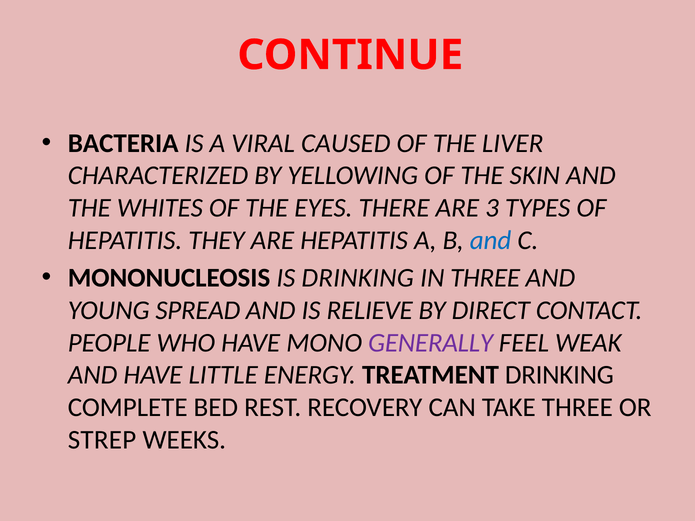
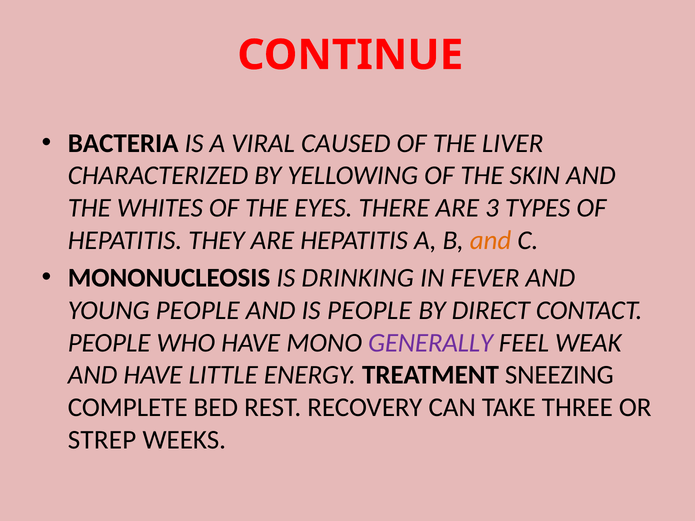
and colour: blue -> orange (491, 240)
IN THREE: THREE -> FEVER (485, 278)
YOUNG SPREAD: SPREAD -> PEOPLE (198, 310)
IS RELIEVE: RELIEVE -> PEOPLE (369, 310)
TREATMENT DRINKING: DRINKING -> SNEEZING (559, 375)
